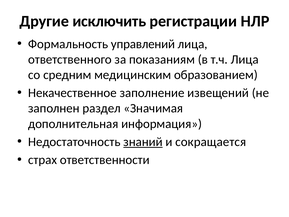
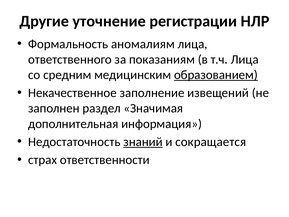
исключить: исключить -> уточнение (109, 21)
управлений: управлений -> аномалиям (143, 44)
образованием underline: none -> present (216, 75)
